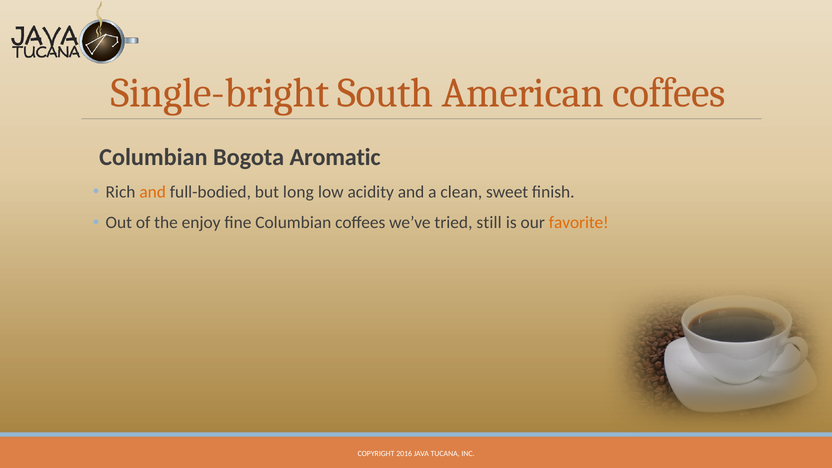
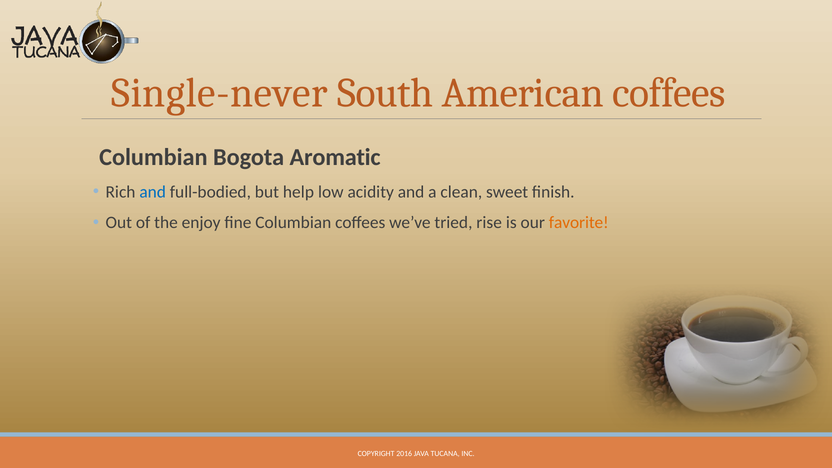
Single-bright: Single-bright -> Single-never (219, 93)
and colour: orange -> blue (153, 192)
long: long -> help (298, 192)
still: still -> rise (489, 223)
